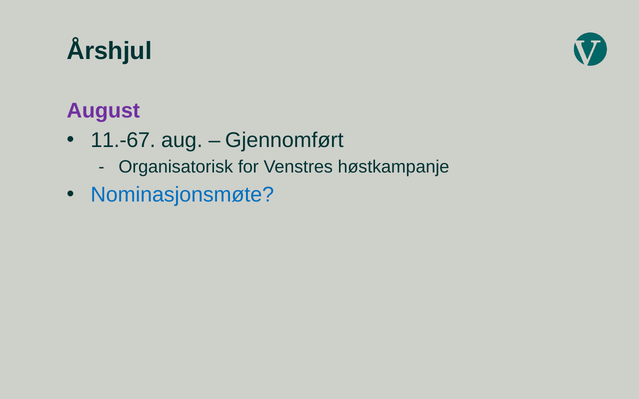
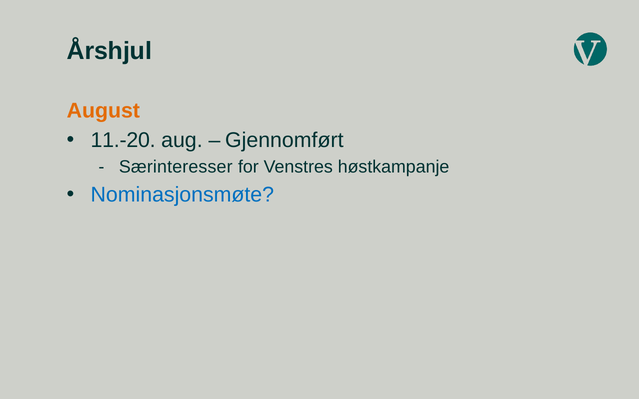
August colour: purple -> orange (103, 111)
11.-67: 11.-67 -> 11.-20 (123, 140)
Organisatorisk: Organisatorisk -> Særinteresser (176, 167)
